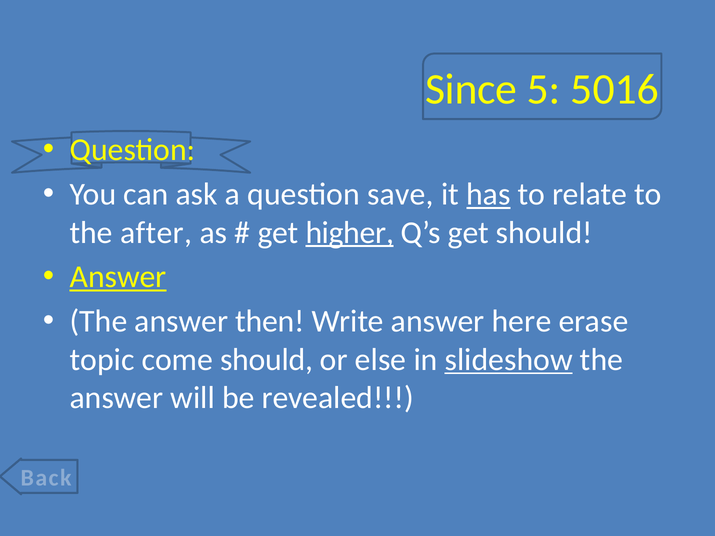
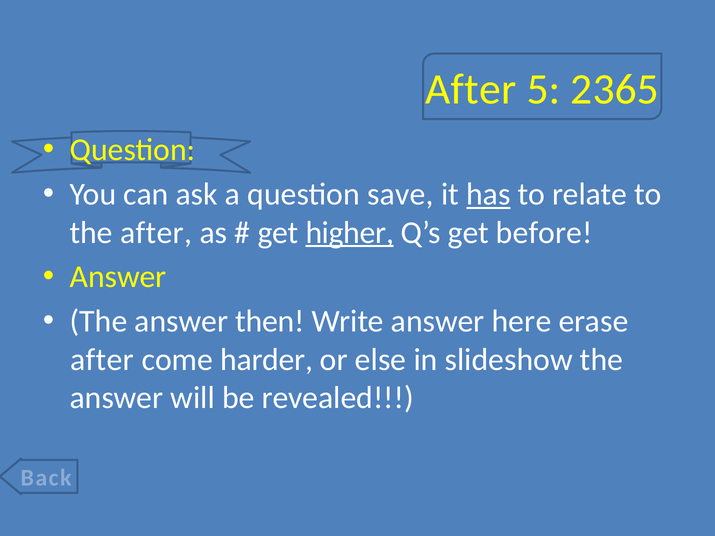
Since: Since -> After (471, 89)
5016: 5016 -> 2365 (615, 89)
get should: should -> before (544, 233)
Answer underline: present -> none (118, 277)
topic: topic -> after (102, 360)
come should: should -> harder (267, 360)
slideshow underline: present -> none (509, 360)
